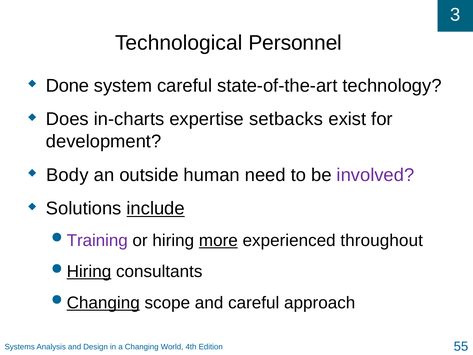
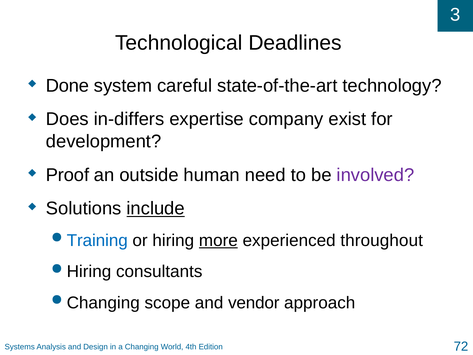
Personnel: Personnel -> Deadlines (295, 43)
in-charts: in-charts -> in-differs (129, 119)
setbacks: setbacks -> company (286, 119)
Body: Body -> Proof (68, 175)
Training colour: purple -> blue (97, 240)
Hiring underline: present -> none (89, 271)
Changing underline: present -> none (103, 303)
and careful: careful -> vendor (254, 303)
55: 55 -> 72 (461, 346)
